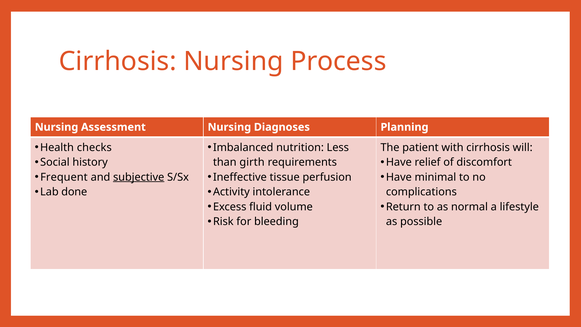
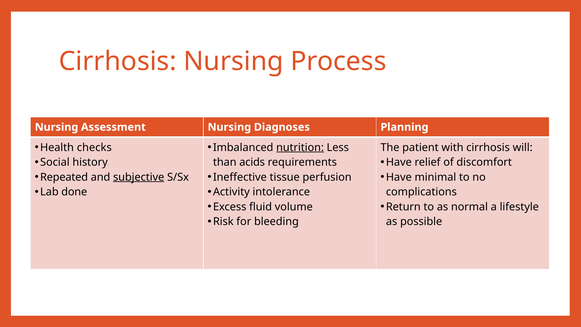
nutrition underline: none -> present (300, 147)
girth: girth -> acids (252, 162)
Frequent: Frequent -> Repeated (64, 177)
